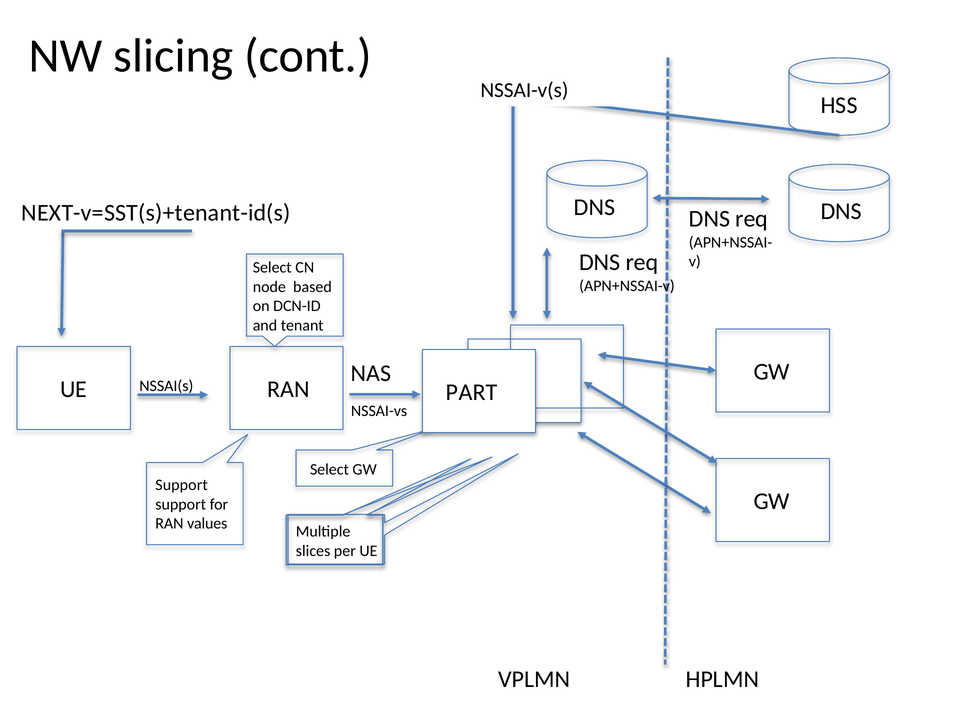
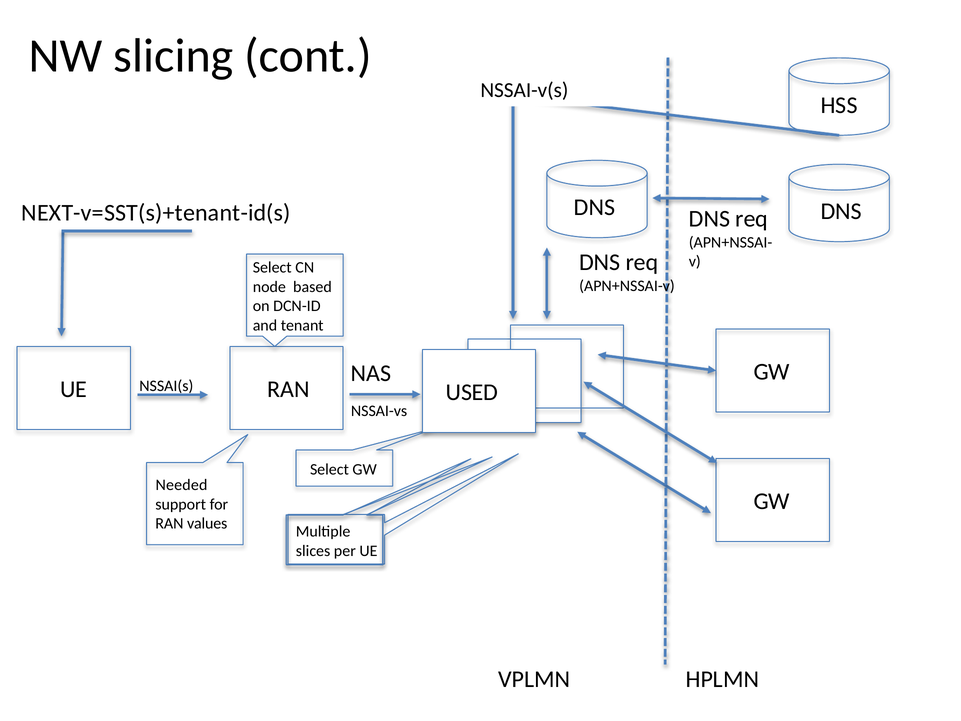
PART: PART -> USED (472, 392)
Support: Support -> Needed (182, 485)
